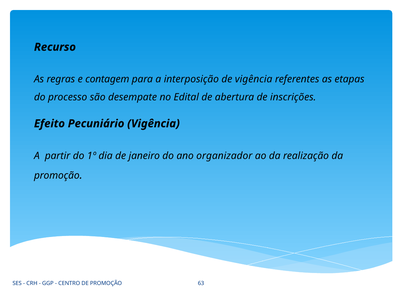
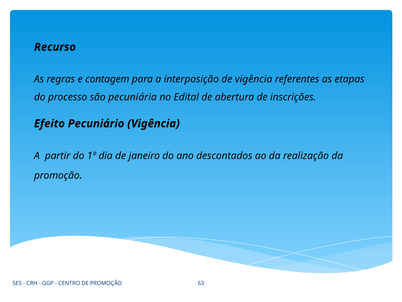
desempate: desempate -> pecuniária (132, 97)
organizador: organizador -> descontados (224, 155)
